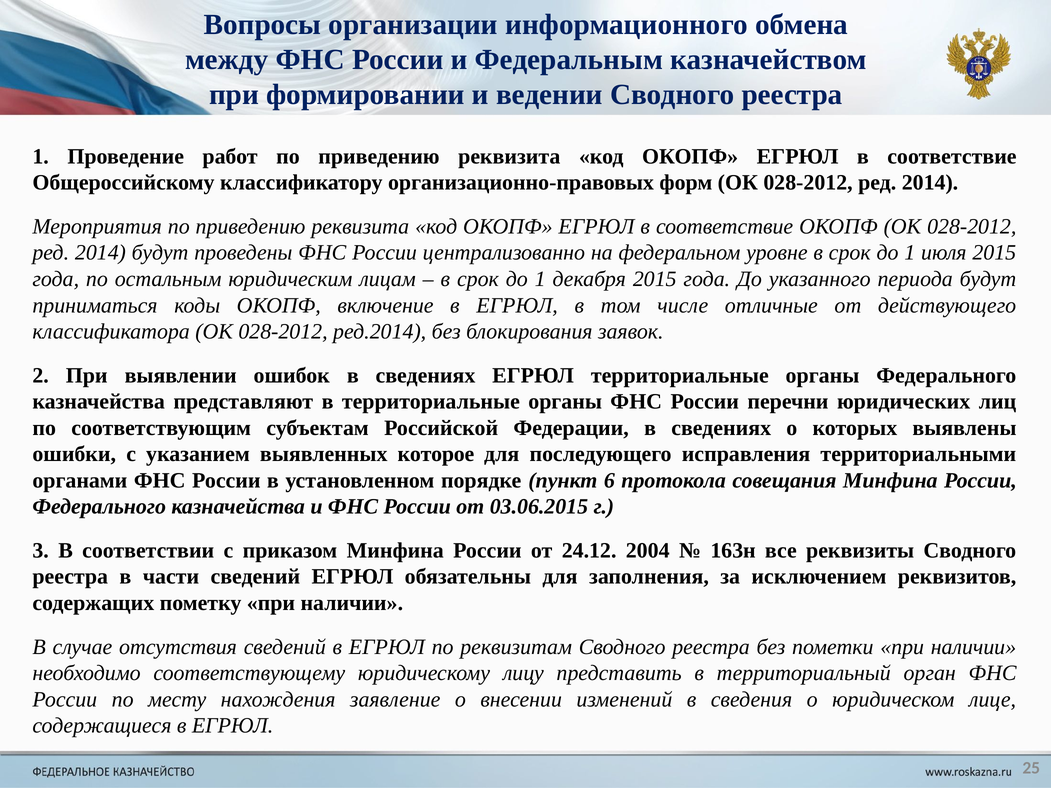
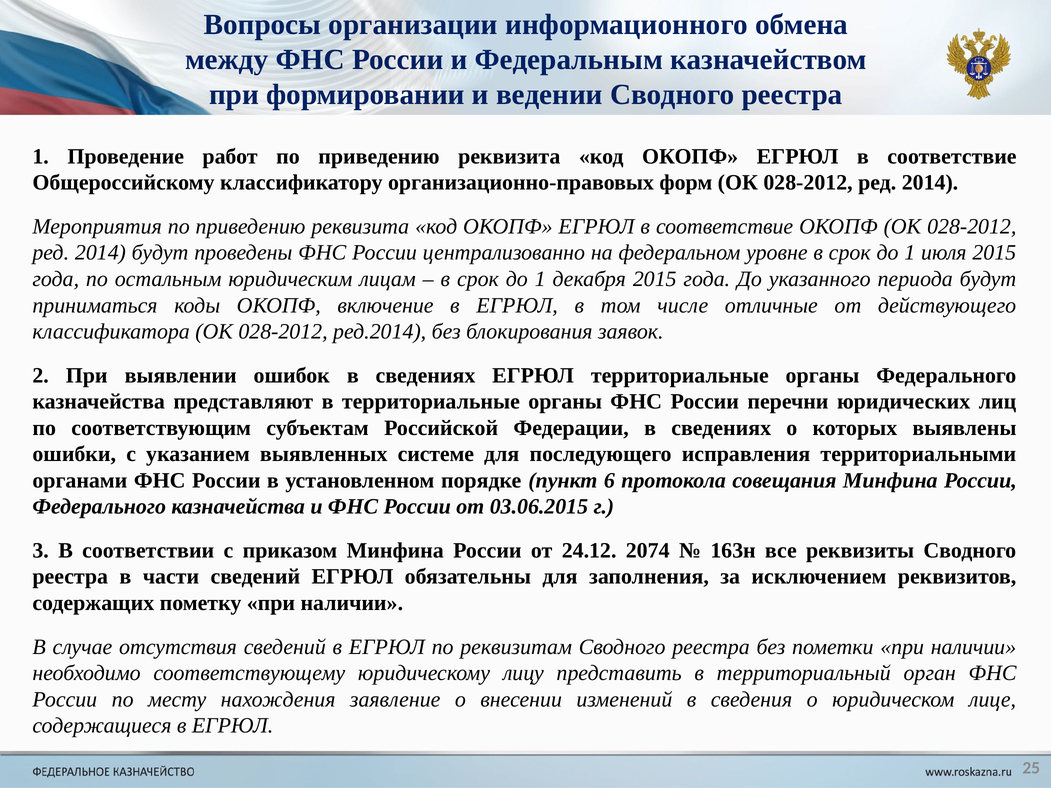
которое: которое -> системе (436, 454)
2004: 2004 -> 2074 (648, 551)
